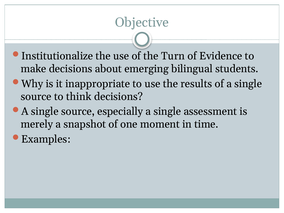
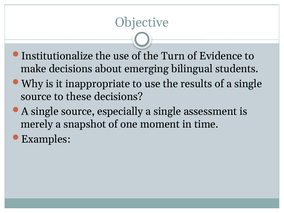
think: think -> these (79, 96)
